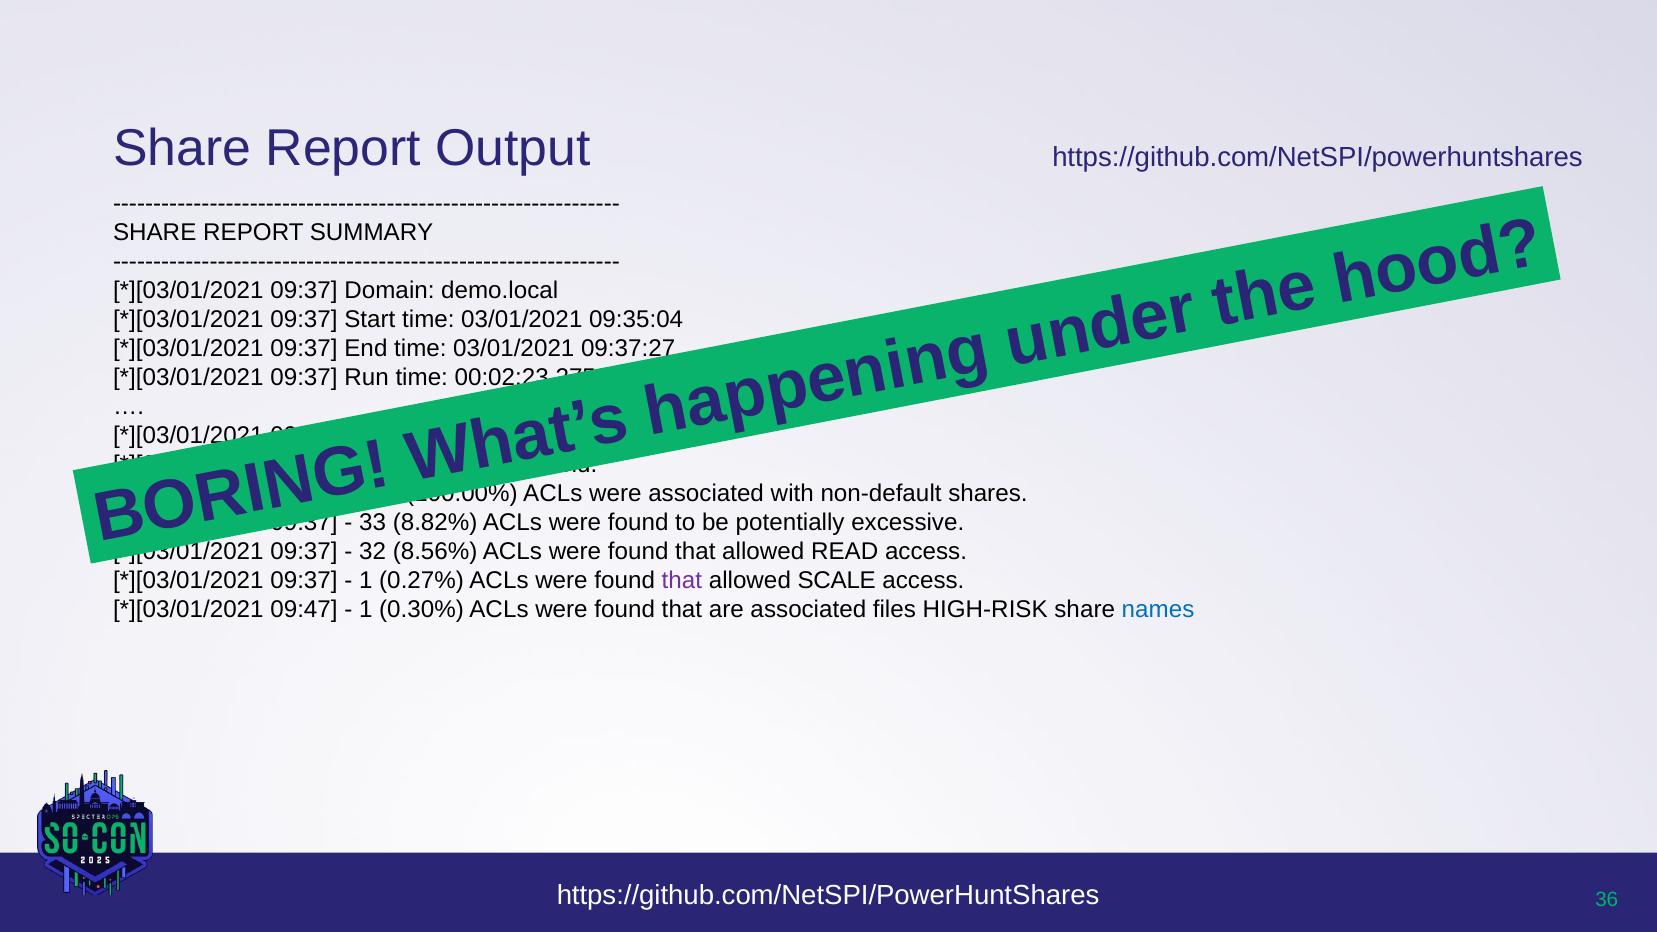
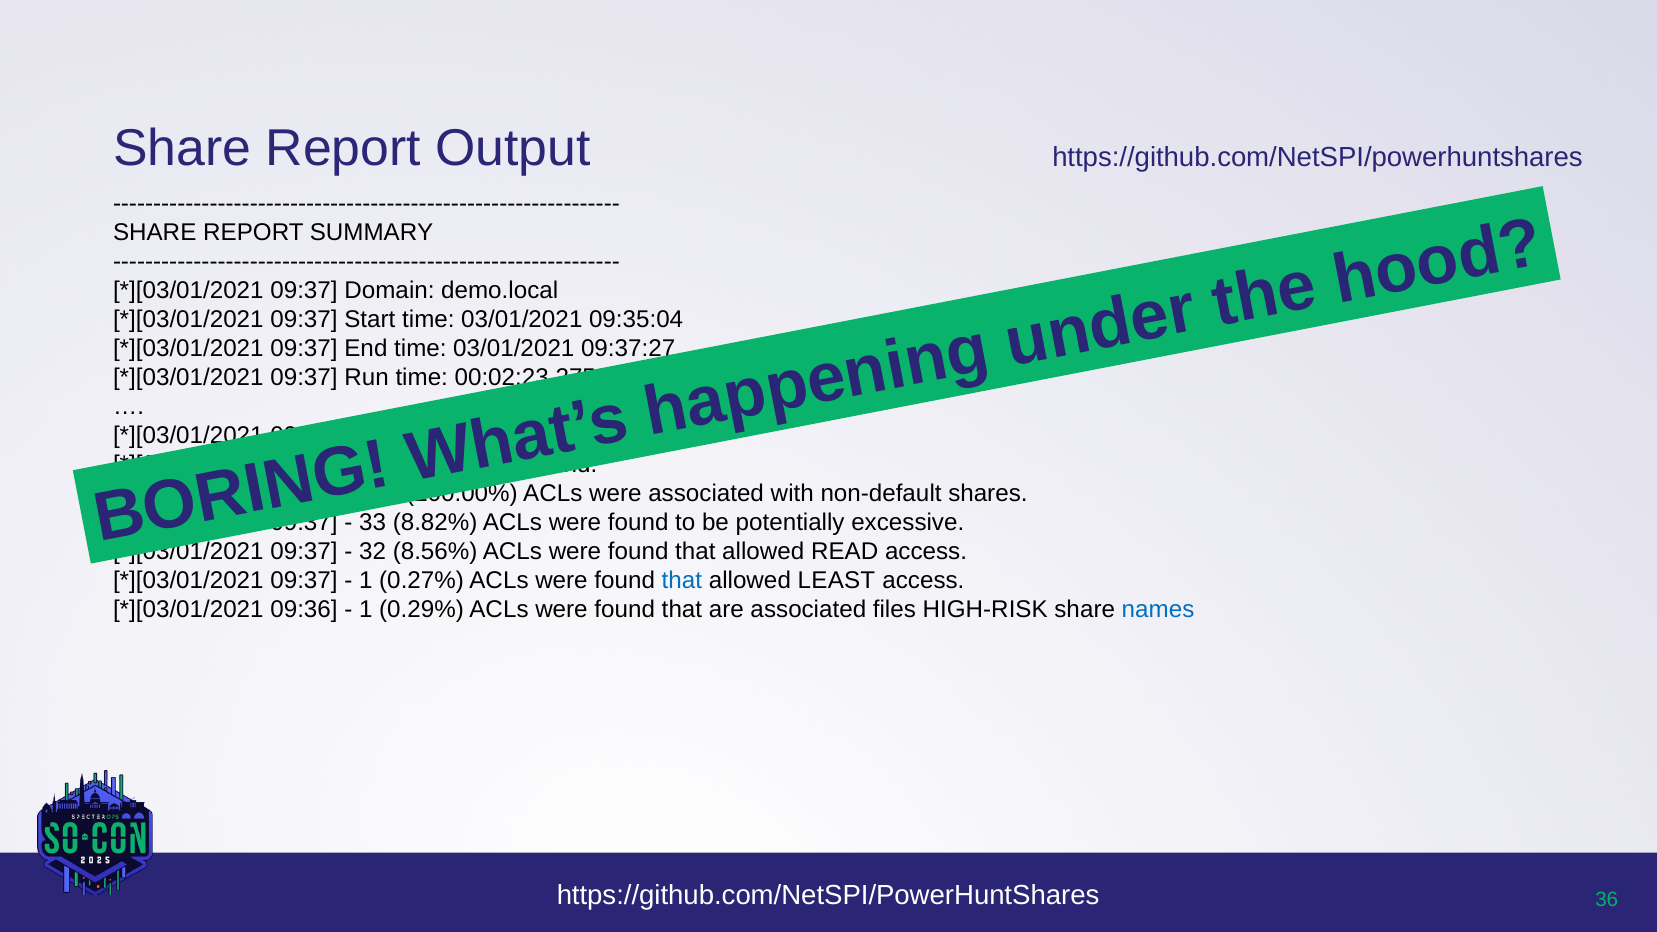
that colour: purple -> blue (682, 581)
SCALE: SCALE -> LEAST (836, 581)
09:47: 09:47 -> 09:36 (304, 610)
0.30%: 0.30% -> 0.29% (422, 610)
